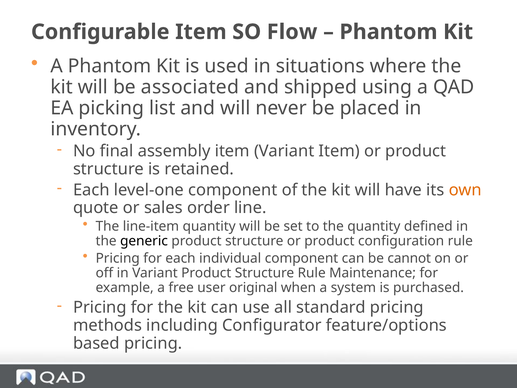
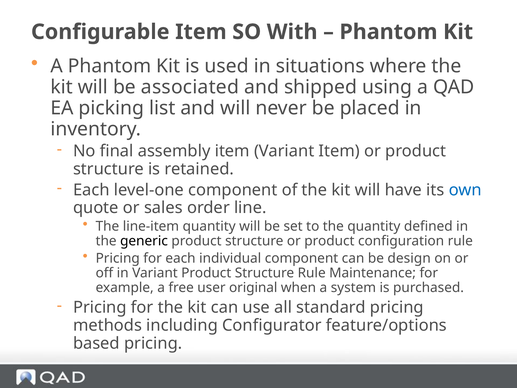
Flow: Flow -> With (292, 32)
own colour: orange -> blue (465, 190)
cannot: cannot -> design (409, 258)
